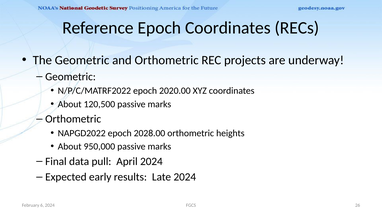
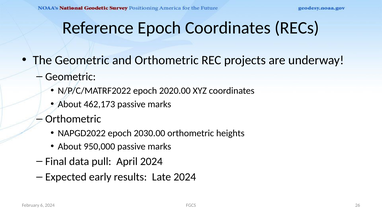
120,500: 120,500 -> 462,173 (99, 104)
2028.00: 2028.00 -> 2030.00 (149, 133)
